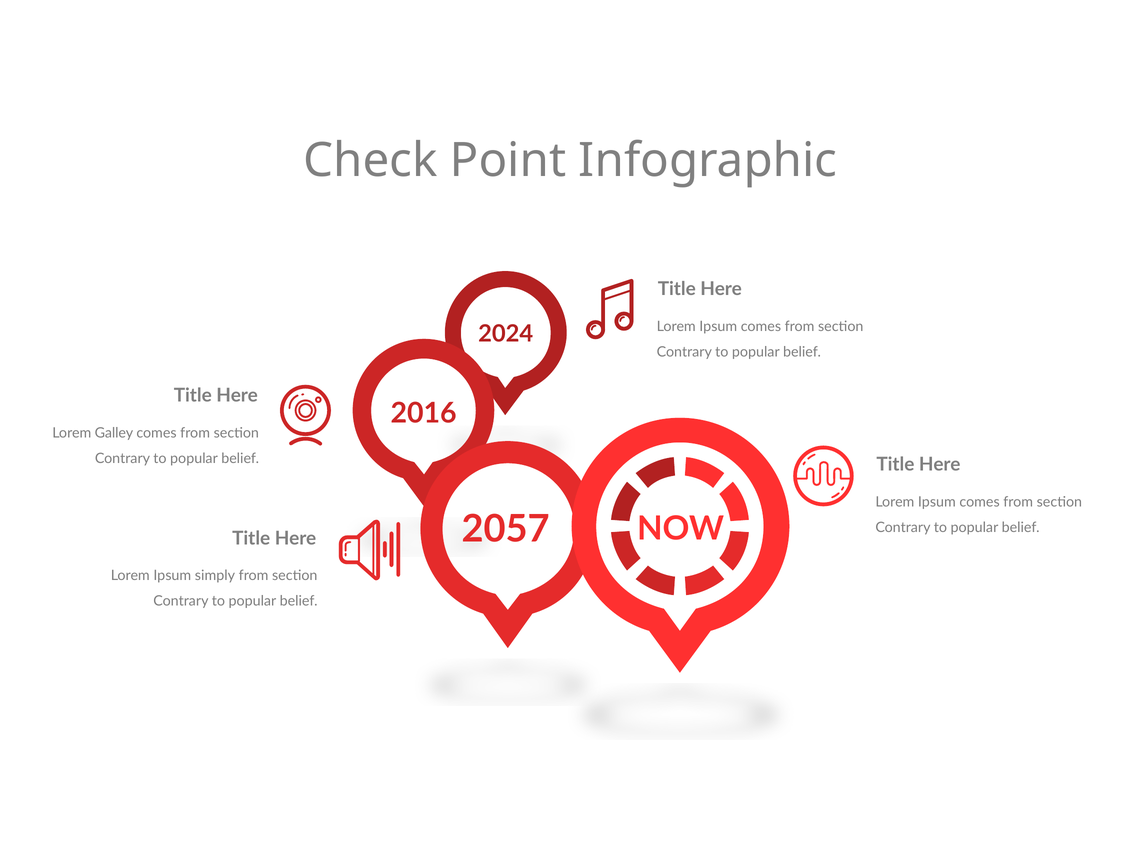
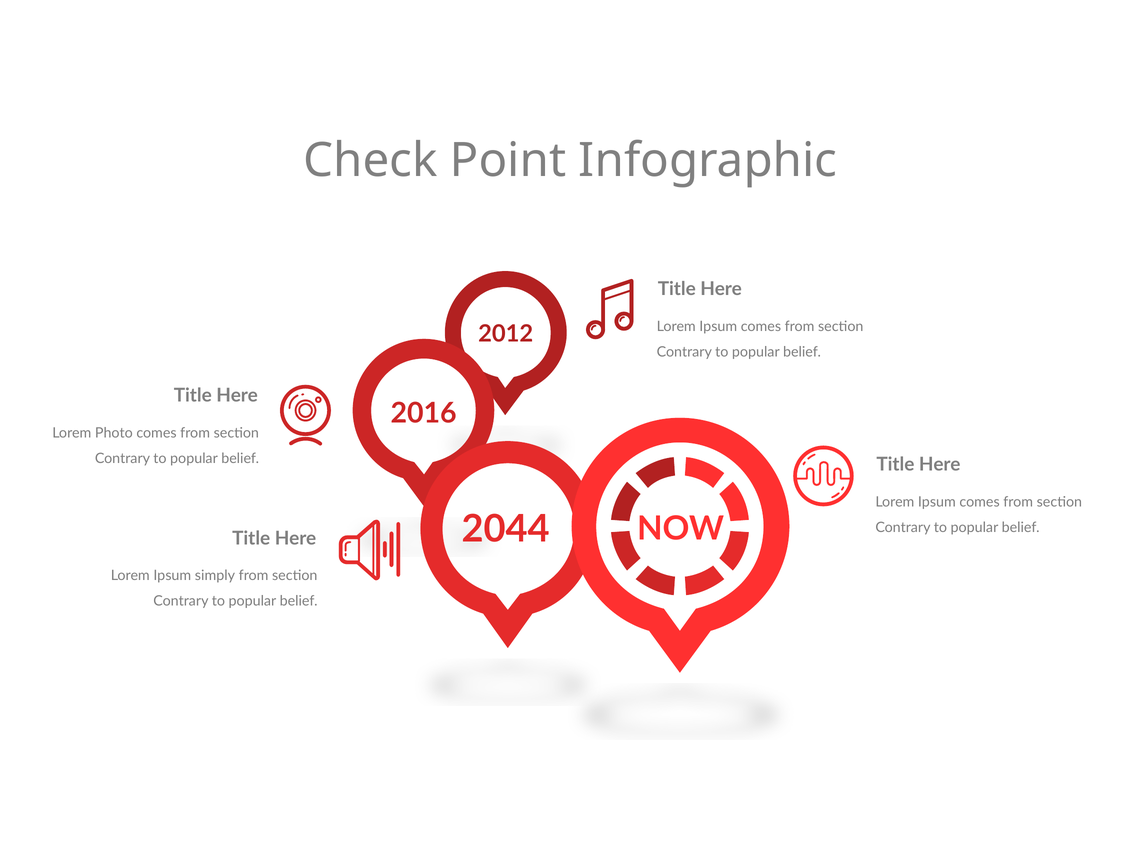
2024: 2024 -> 2012 (506, 334)
Galley: Galley -> Photo (114, 433)
2057: 2057 -> 2044 (506, 529)
